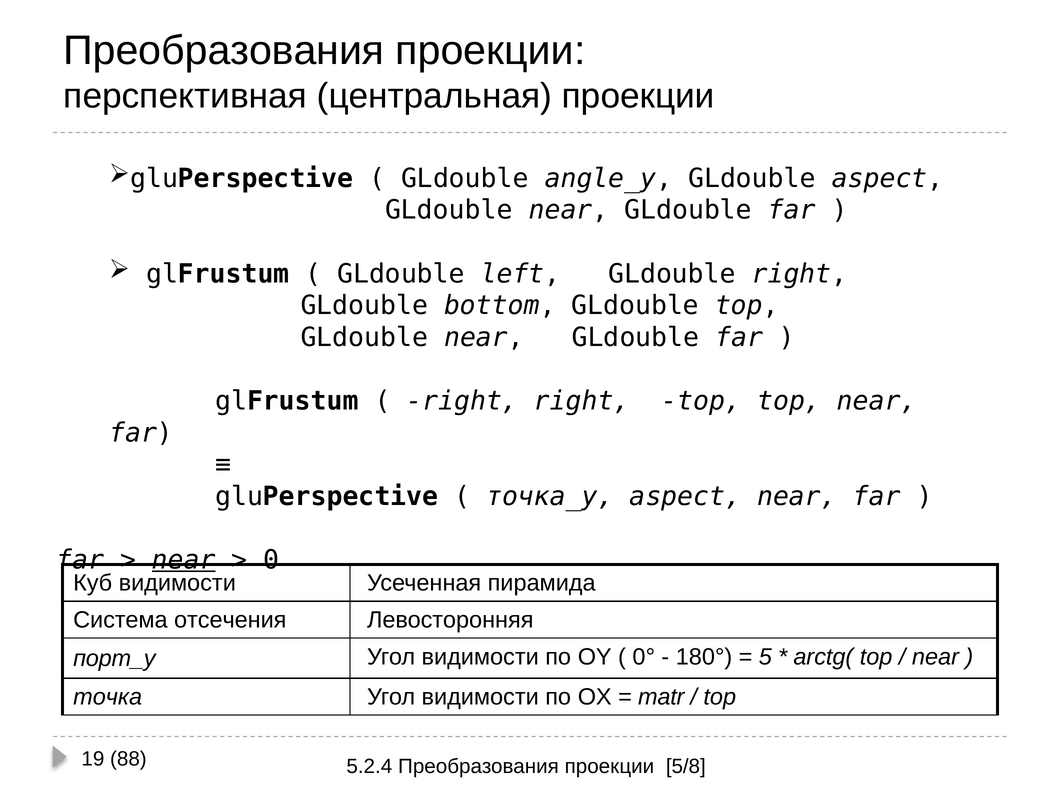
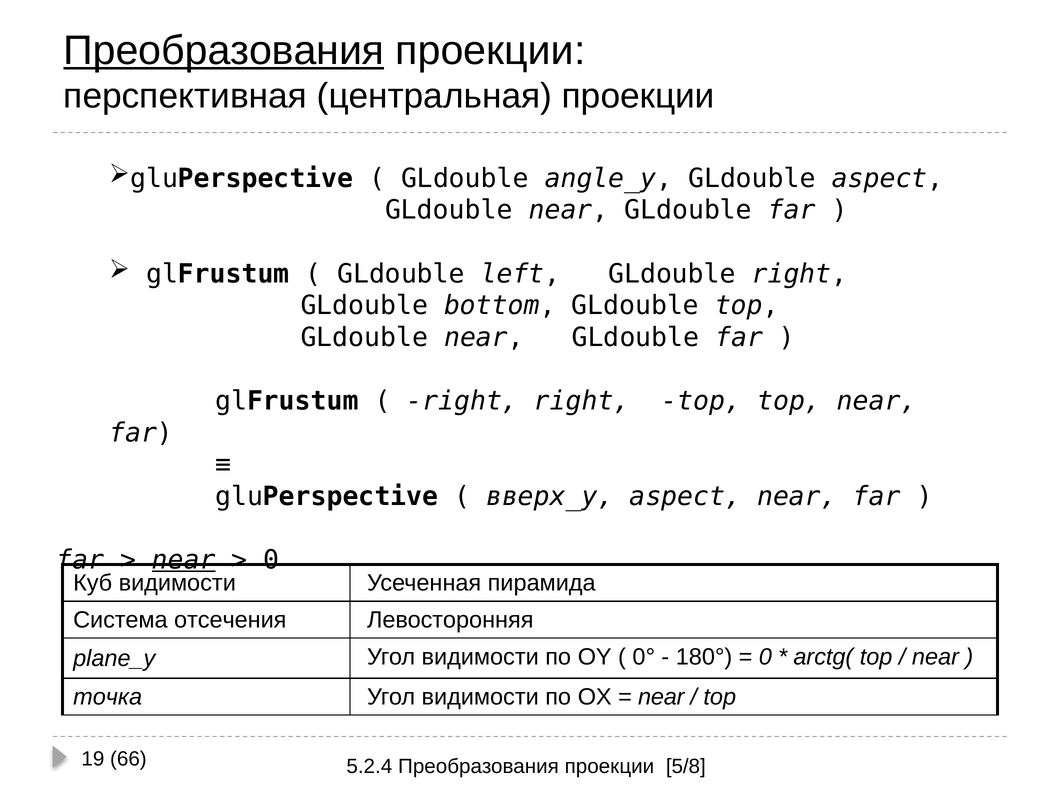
Преобразования underline: none -> present (224, 50)
точка_y: точка_y -> вверх_y (550, 496)
порт_y: порт_y -> plane_y (114, 658)
5: 5 -> 0 (765, 657)
matr: matr -> near (661, 697)
88: 88 -> 66 (128, 759)
